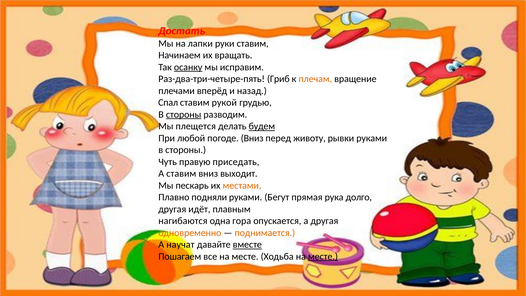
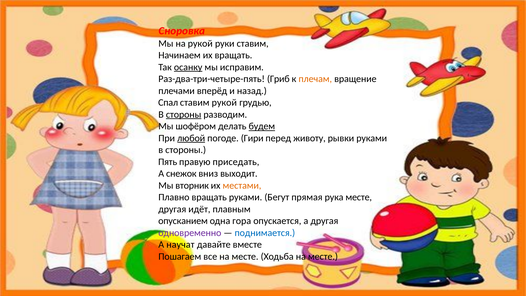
Достать: Достать -> Сноровка (182, 31)
на лапки: лапки -> рукой (200, 43)
плещется: плещется -> шофёром (196, 126)
любой underline: none -> present (191, 138)
погоде Вниз: Вниз -> Гири (252, 138)
Чуть: Чуть -> Пять (168, 162)
А ставим: ставим -> снежок (181, 174)
пескарь: пескарь -> вторник (192, 185)
Плавно подняли: подняли -> вращать (209, 197)
рука долго: долго -> месте (359, 197)
нагибаются: нагибаются -> опусканием (183, 221)
одновременно colour: orange -> purple (190, 233)
поднимается colour: orange -> blue (265, 233)
вместе underline: present -> none (247, 245)
месте underline: present -> none (323, 256)
